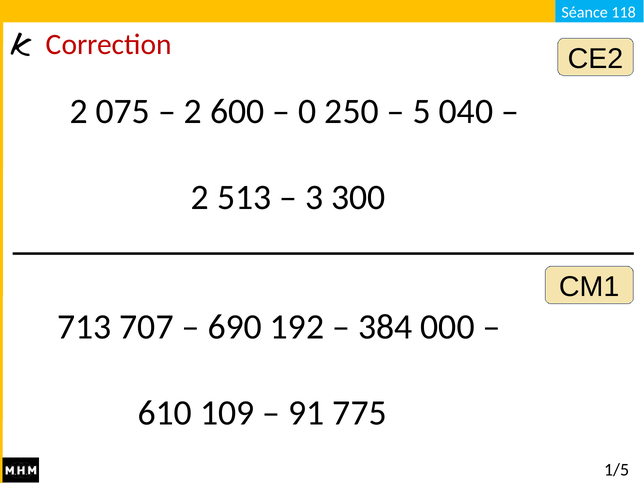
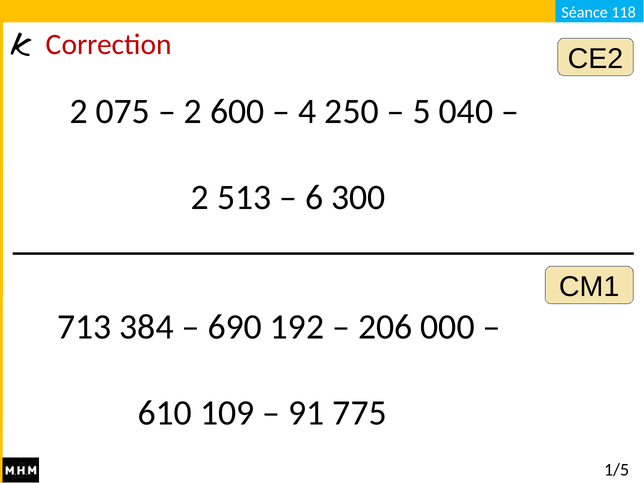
0: 0 -> 4 (307, 112)
3: 3 -> 6 (314, 197)
707: 707 -> 384 (146, 327)
384: 384 -> 206 (385, 327)
